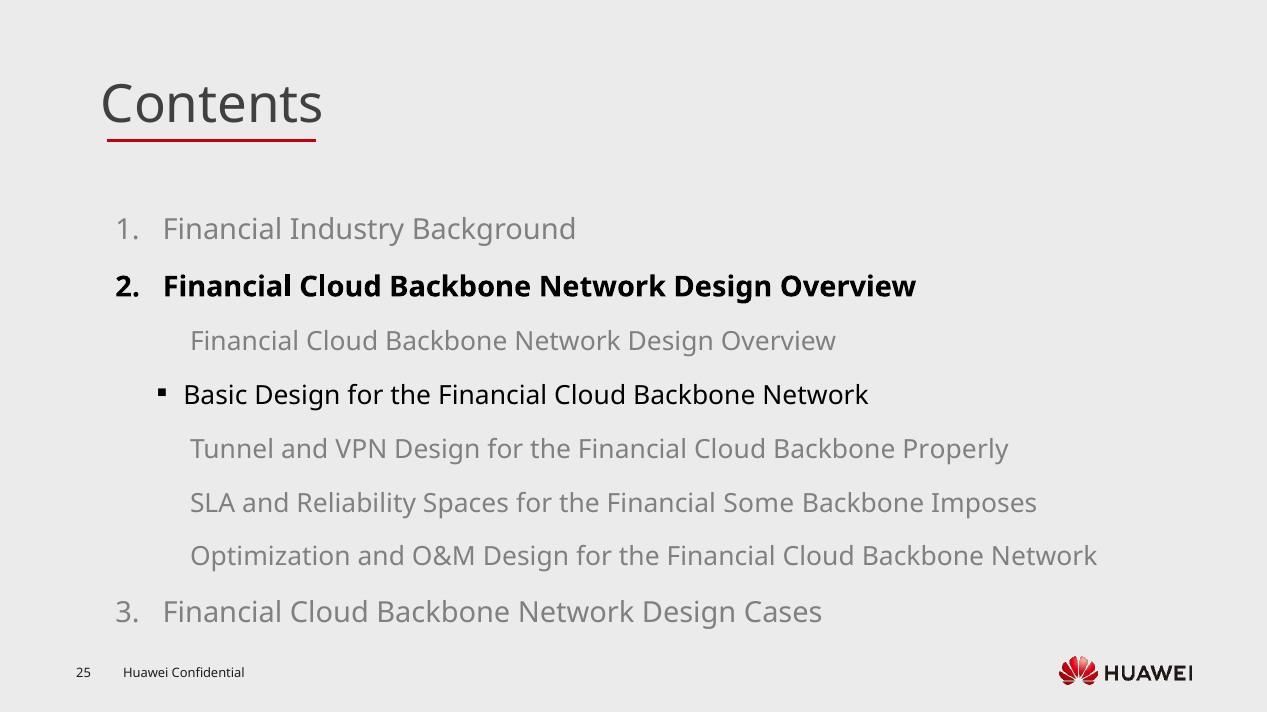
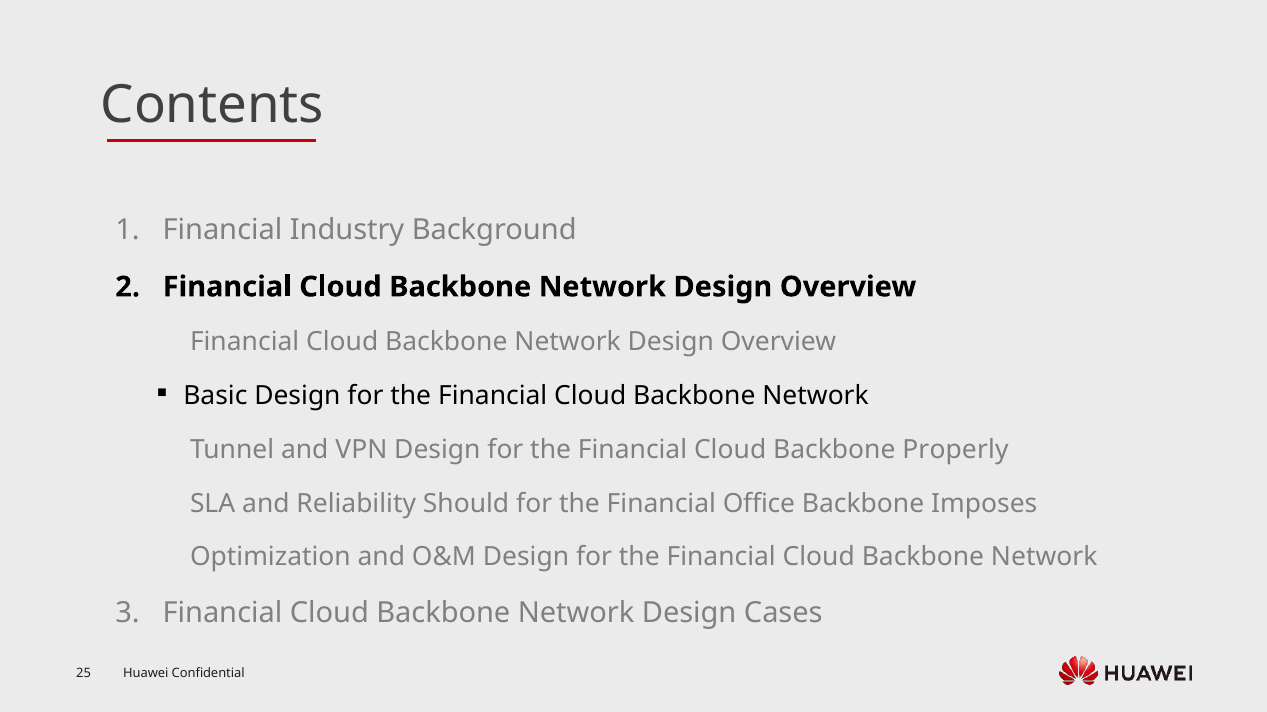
Spaces: Spaces -> Should (466, 504)
Some: Some -> Office (759, 504)
